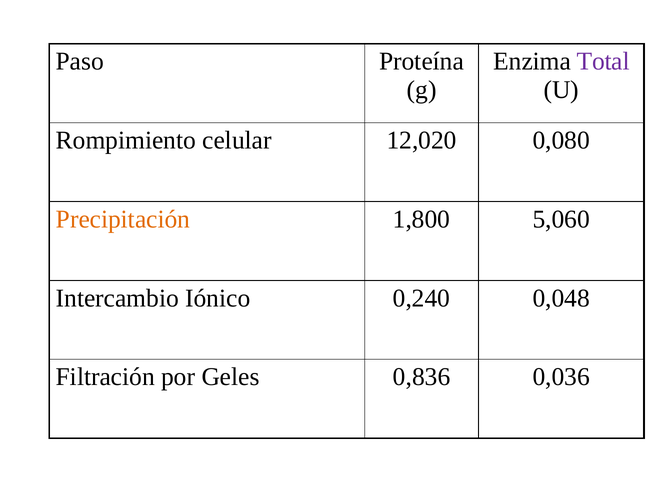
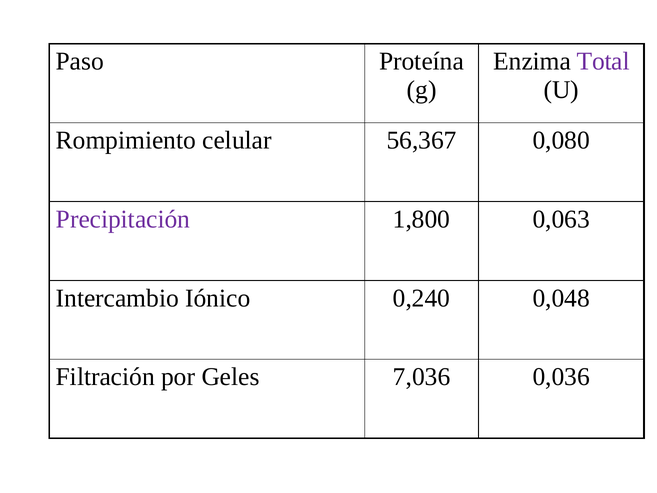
12,020: 12,020 -> 56,367 (422, 140)
Precipitación colour: orange -> purple (123, 219)
5,060: 5,060 -> 0,063 (561, 219)
0,836: 0,836 -> 7,036 (422, 377)
